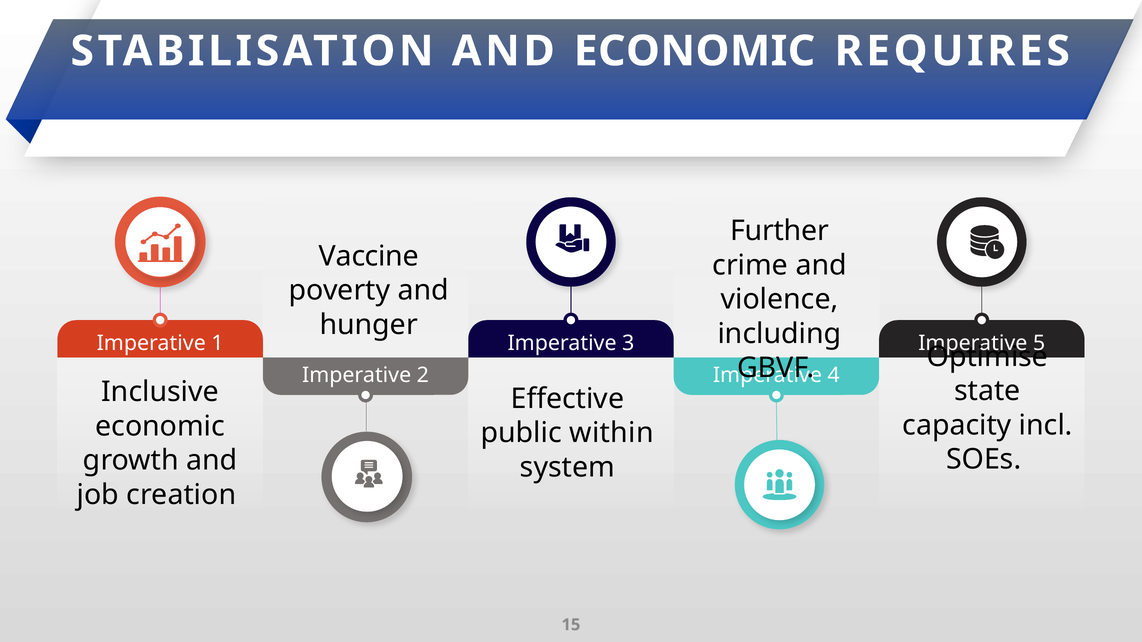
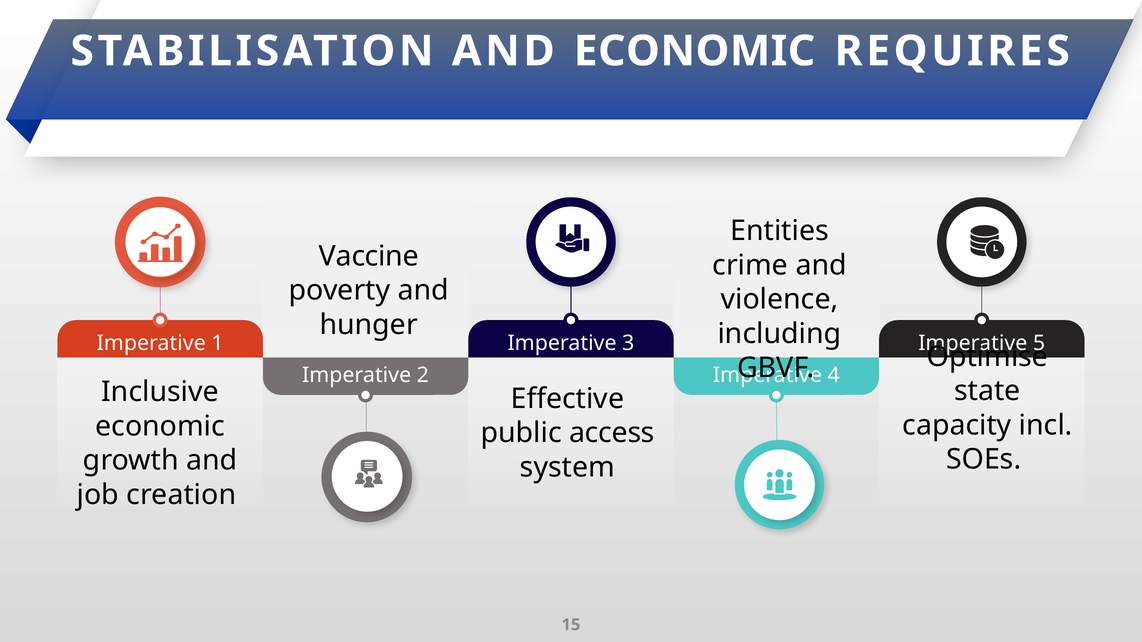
Further: Further -> Entities (780, 231)
within: within -> access (612, 433)
